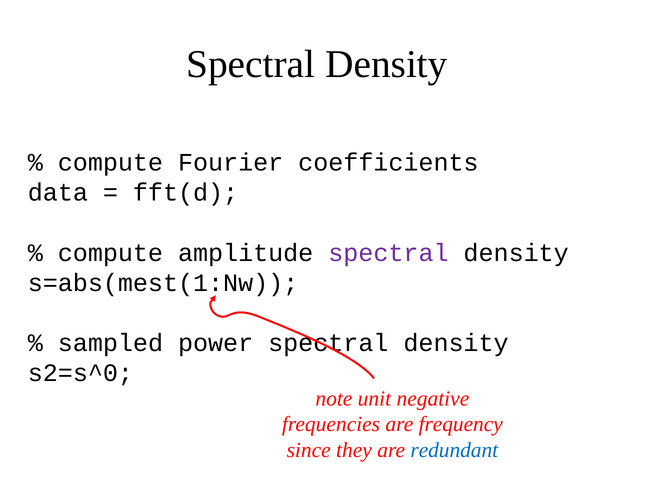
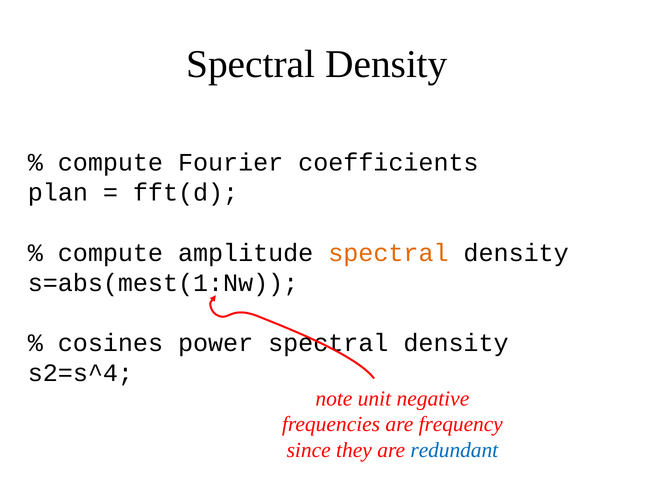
data: data -> plan (58, 193)
spectral colour: purple -> orange (388, 253)
sampled: sampled -> cosines (110, 344)
s2=s^0: s2=s^0 -> s2=s^4 (80, 374)
